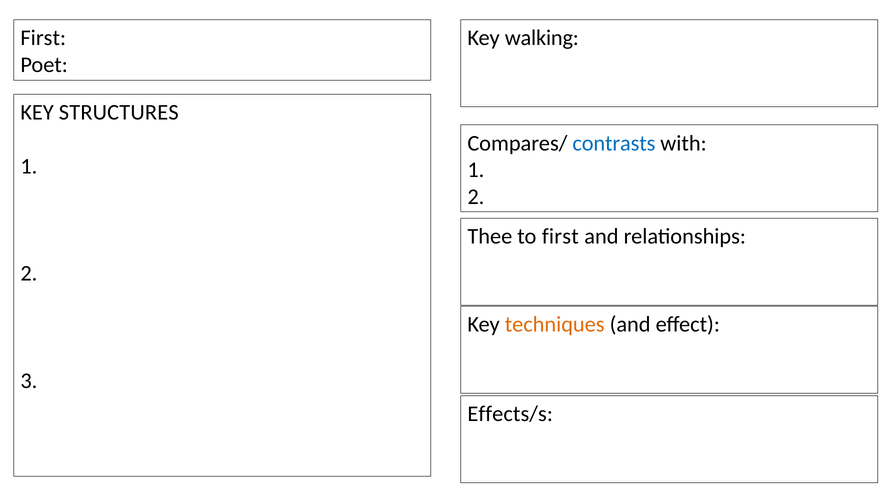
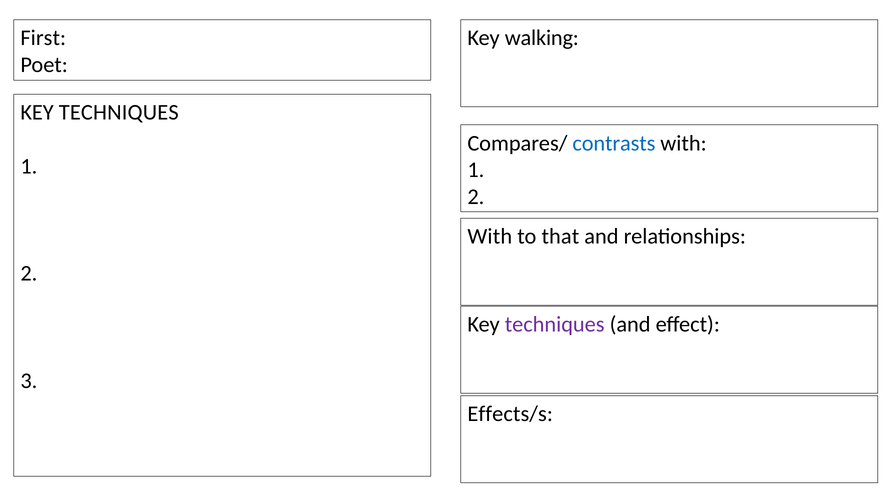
STRUCTURES: STRUCTURES -> TECHNIQUES (119, 113)
Thee: Thee -> With (490, 237)
to first: first -> that (560, 237)
techniques colour: orange -> purple (555, 325)
